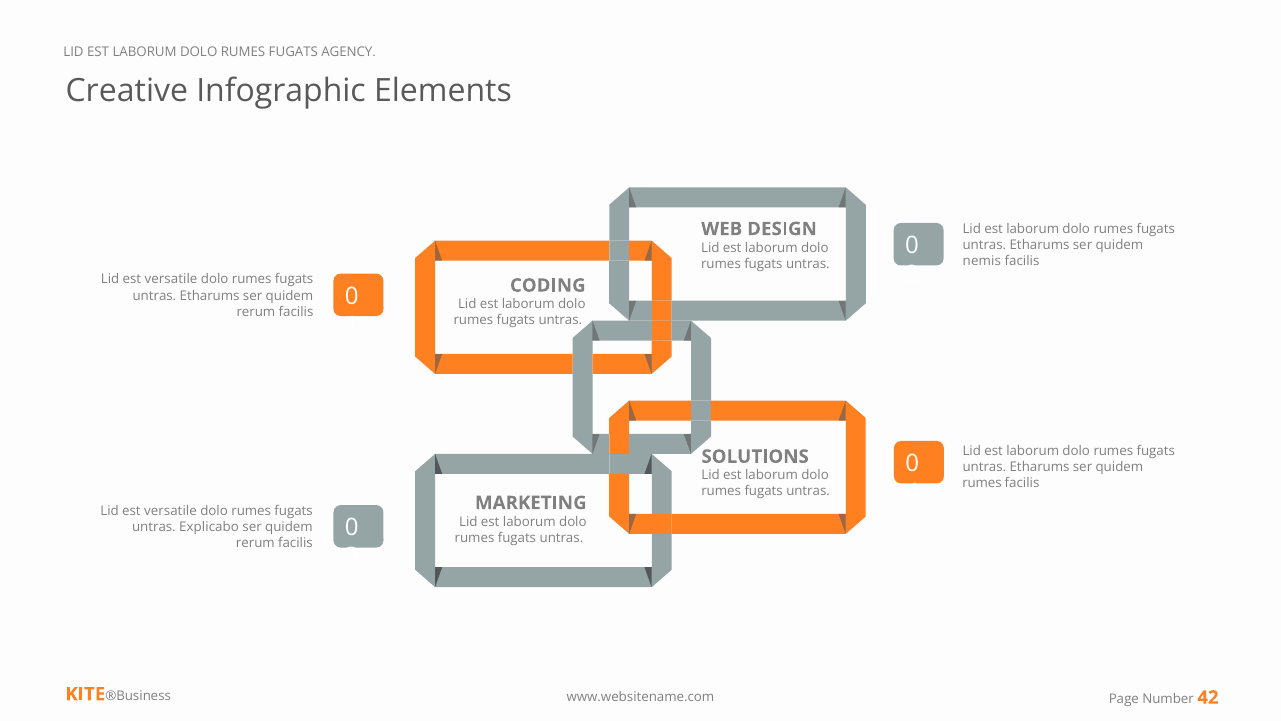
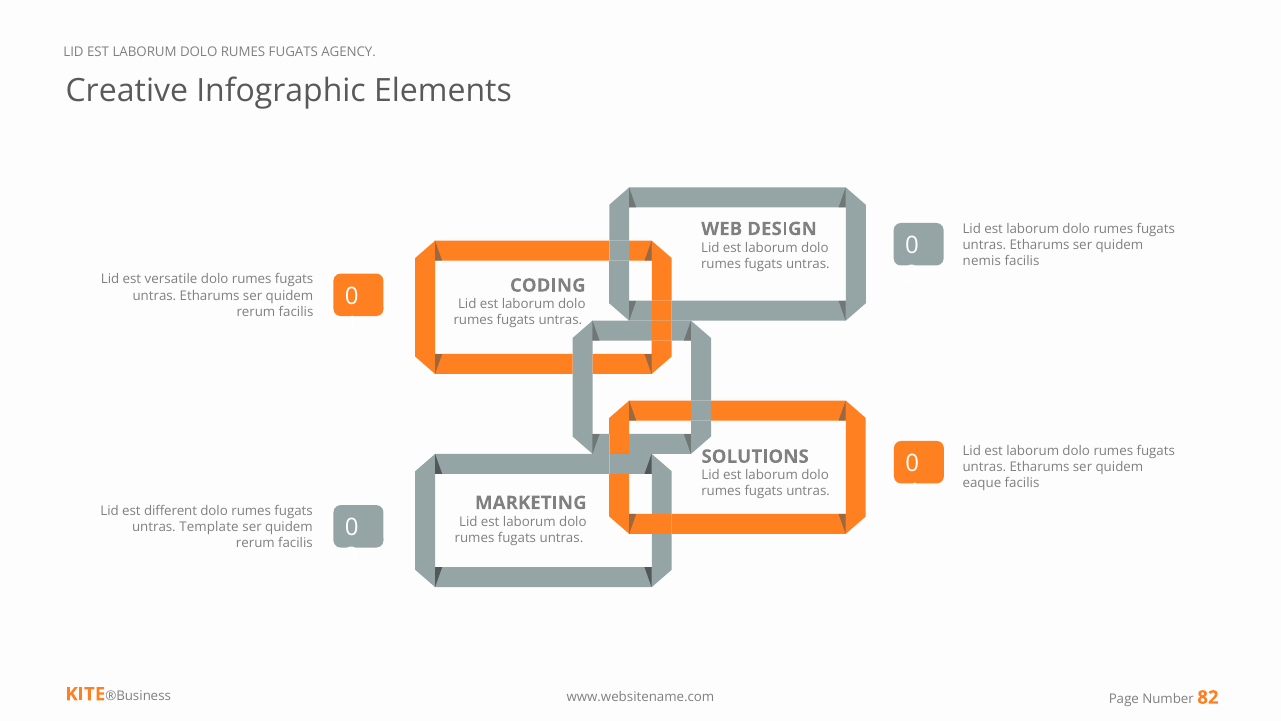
rumes: rumes -> eaque (982, 482)
versatile: versatile -> different (171, 511)
Explicabo: Explicabo -> Template (209, 527)
42: 42 -> 82 (1208, 697)
